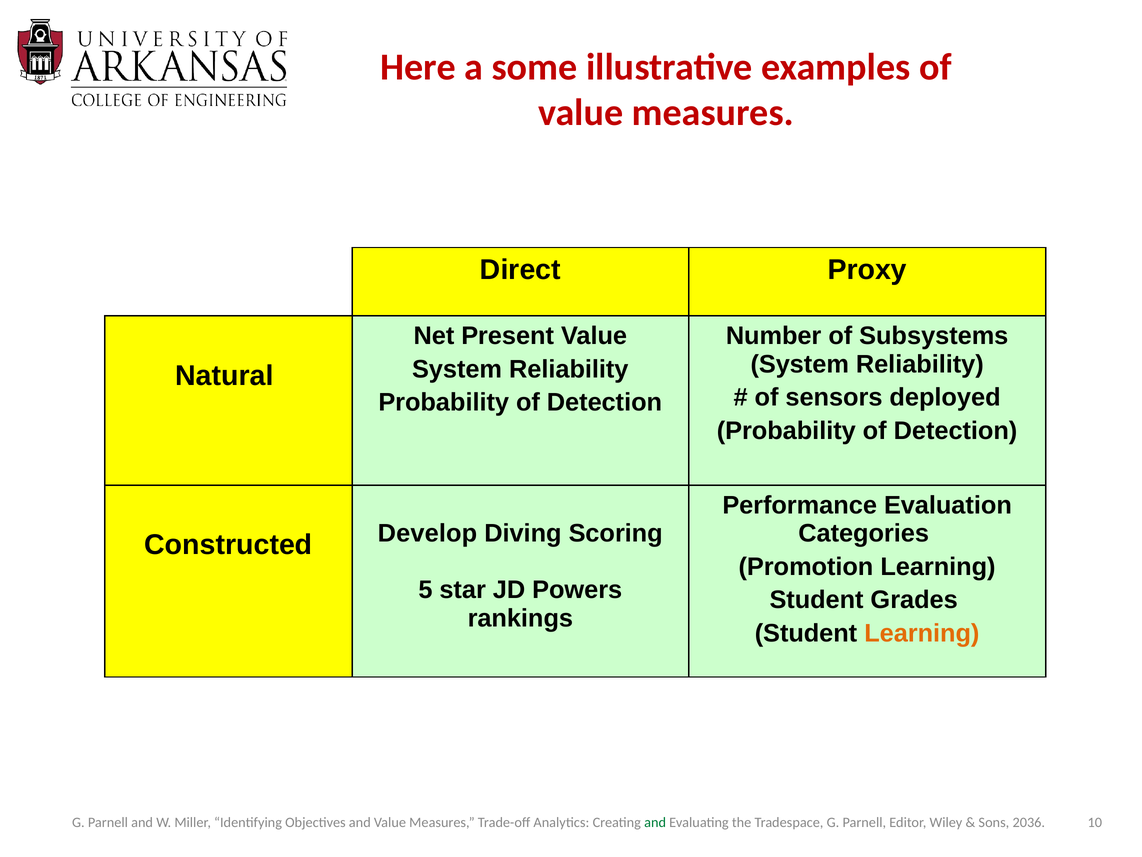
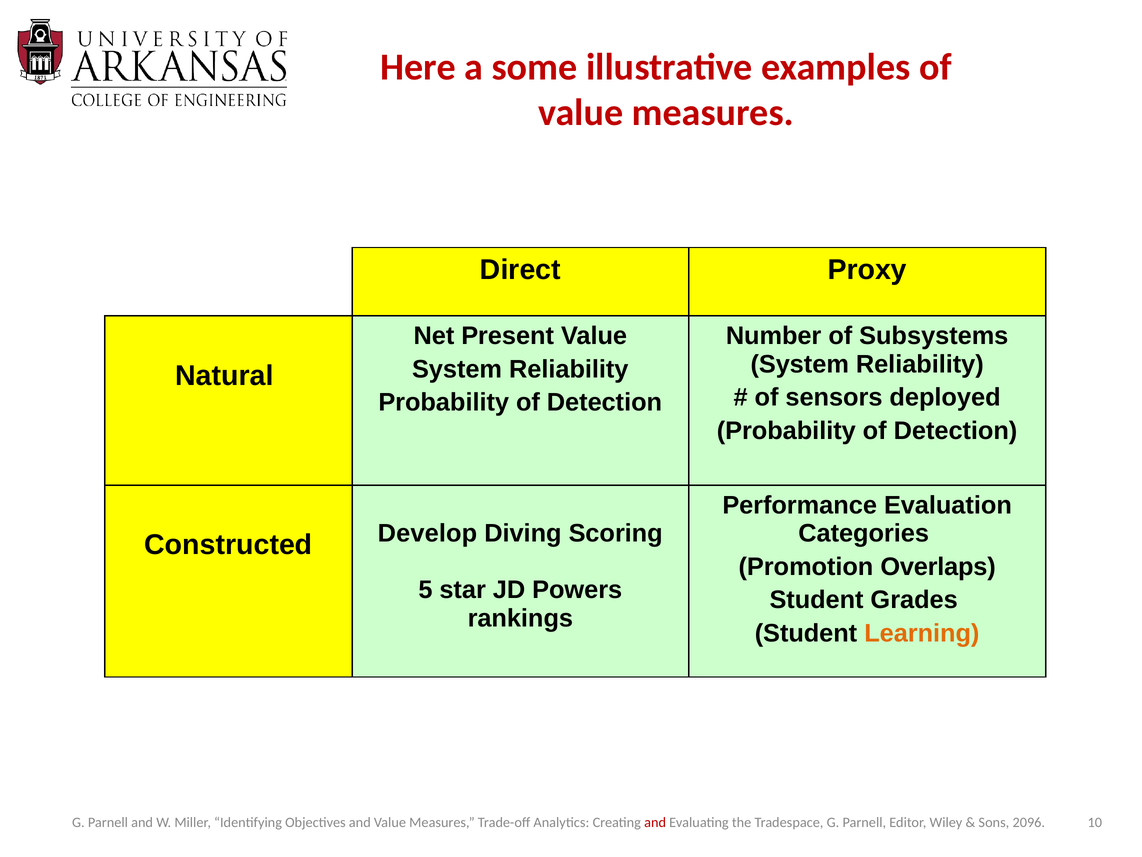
Promotion Learning: Learning -> Overlaps (938, 566)
and colour: green -> red (655, 822)
2036: 2036 -> 2096 (1029, 822)
